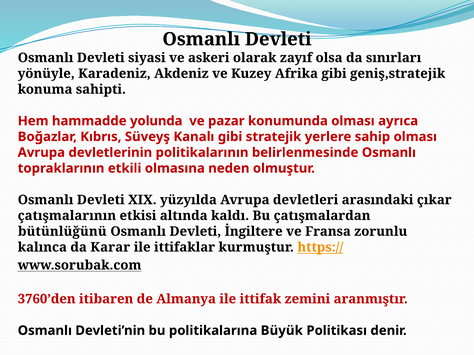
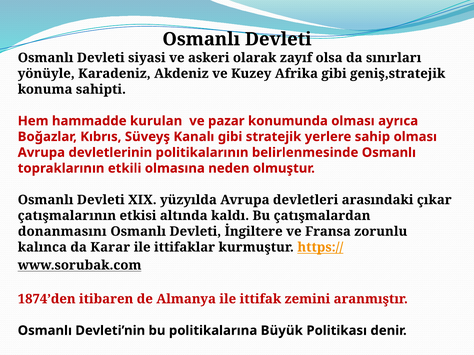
yolunda: yolunda -> kurulan (156, 121)
bütünlüğünü: bütünlüğünü -> donanmasını (62, 232)
3760’den: 3760’den -> 1874’den (47, 299)
